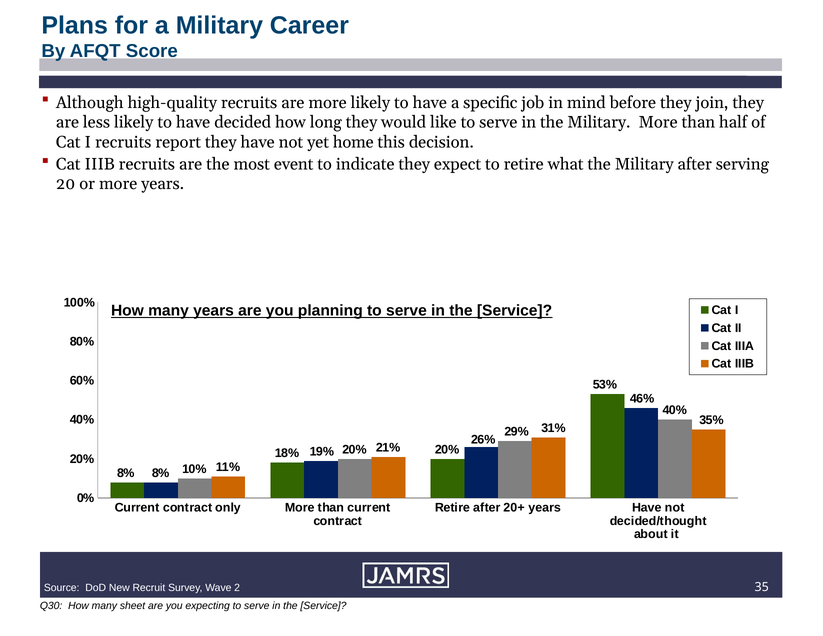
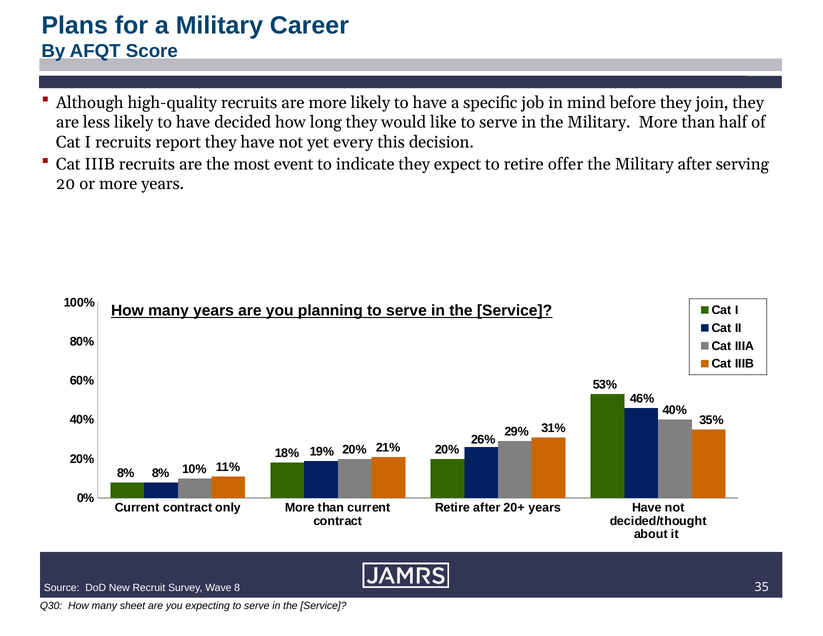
home: home -> every (353, 142)
what: what -> offer (566, 164)
2: 2 -> 8 (237, 588)
